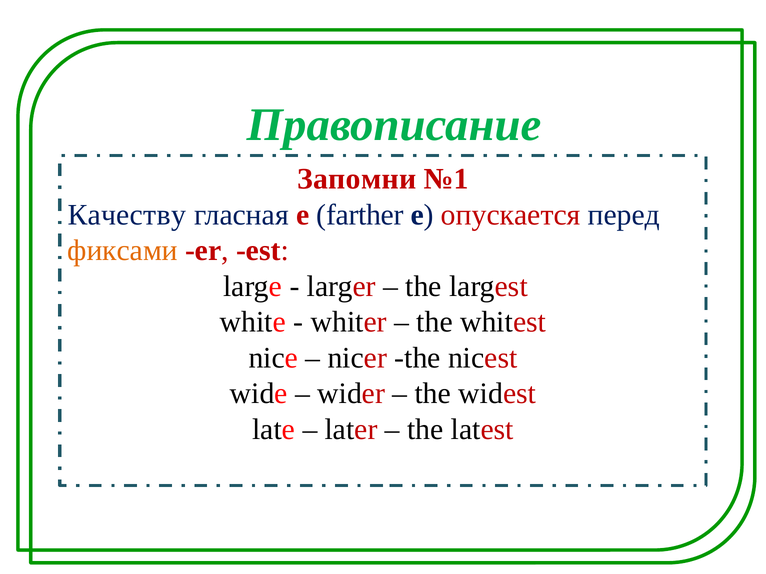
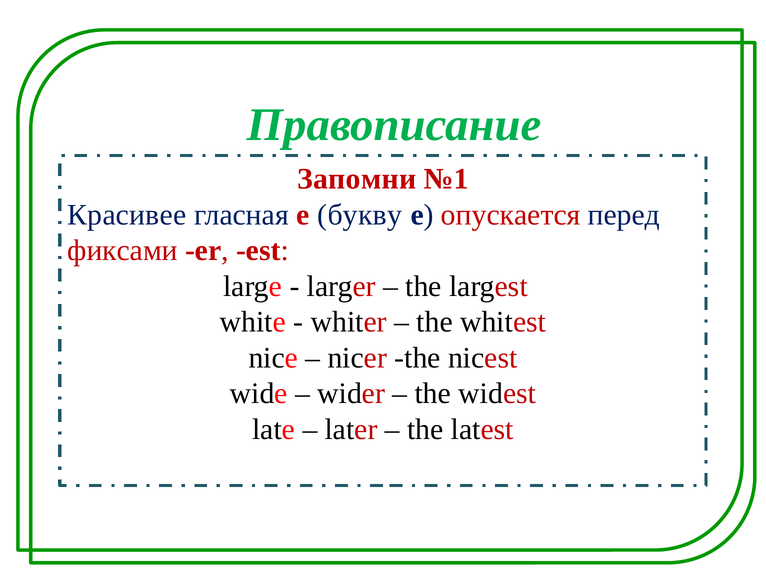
Качеству: Качеству -> Красивее (127, 215)
farther: farther -> букву (360, 215)
фиксами colour: orange -> red (123, 251)
